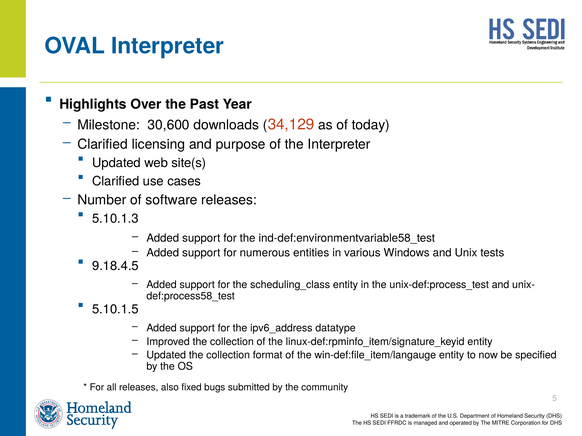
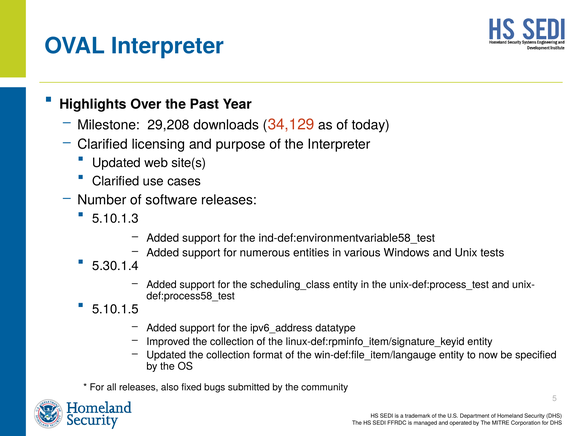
30,600: 30,600 -> 29,208 (169, 125)
9.18.4.5: 9.18.4.5 -> 5.30.1.4 (115, 266)
